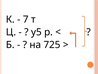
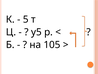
7: 7 -> 5 (26, 19)
725: 725 -> 105 (52, 44)
